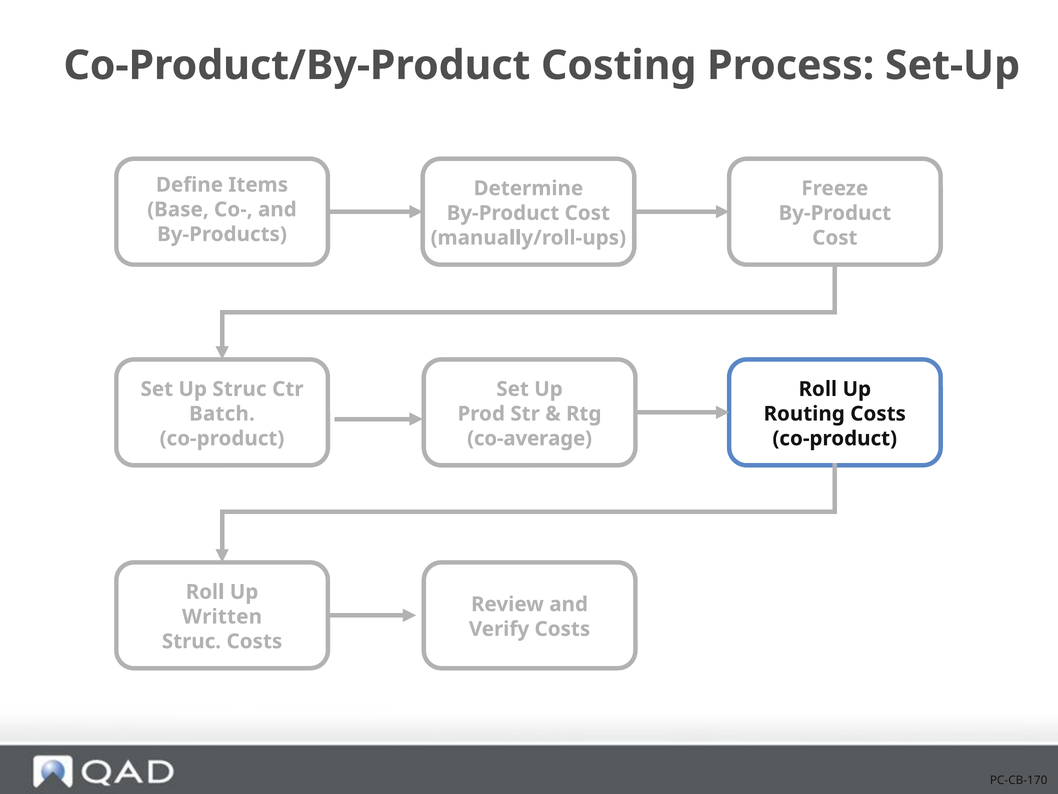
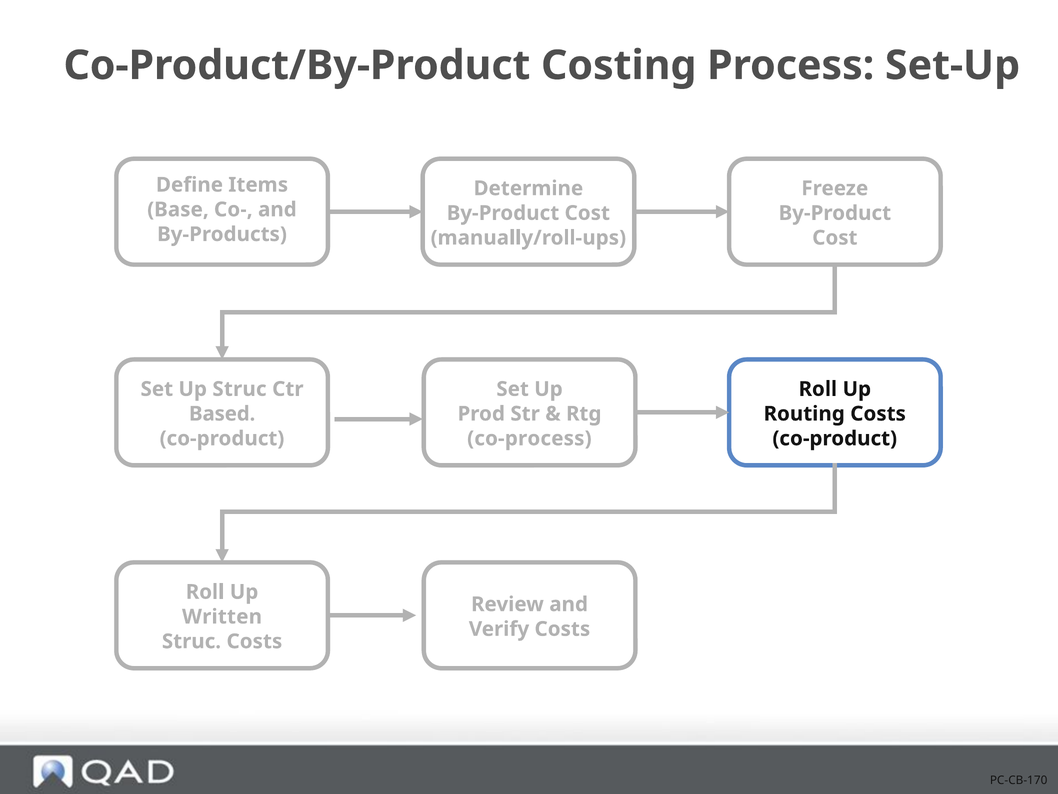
Batch: Batch -> Based (222, 414)
co-average: co-average -> co-process (529, 438)
